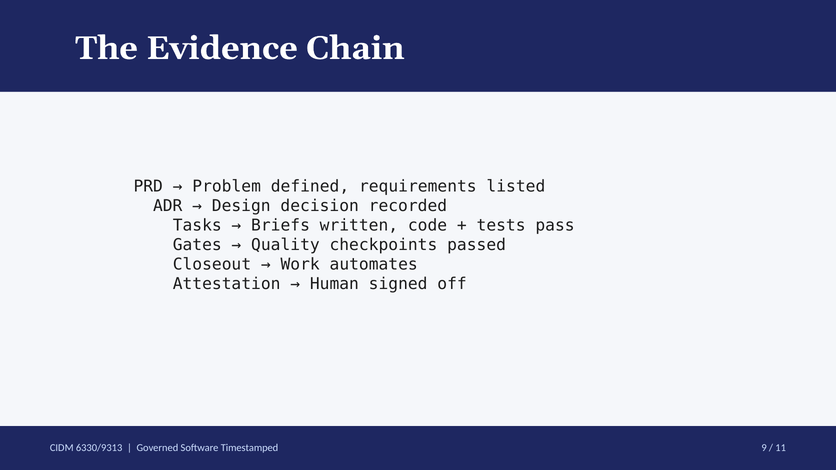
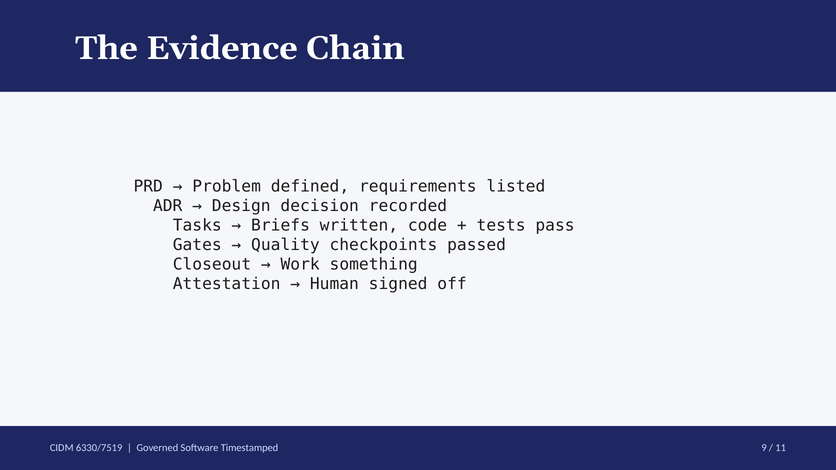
automates: automates -> something (374, 264)
6330/9313: 6330/9313 -> 6330/7519 (99, 448)
